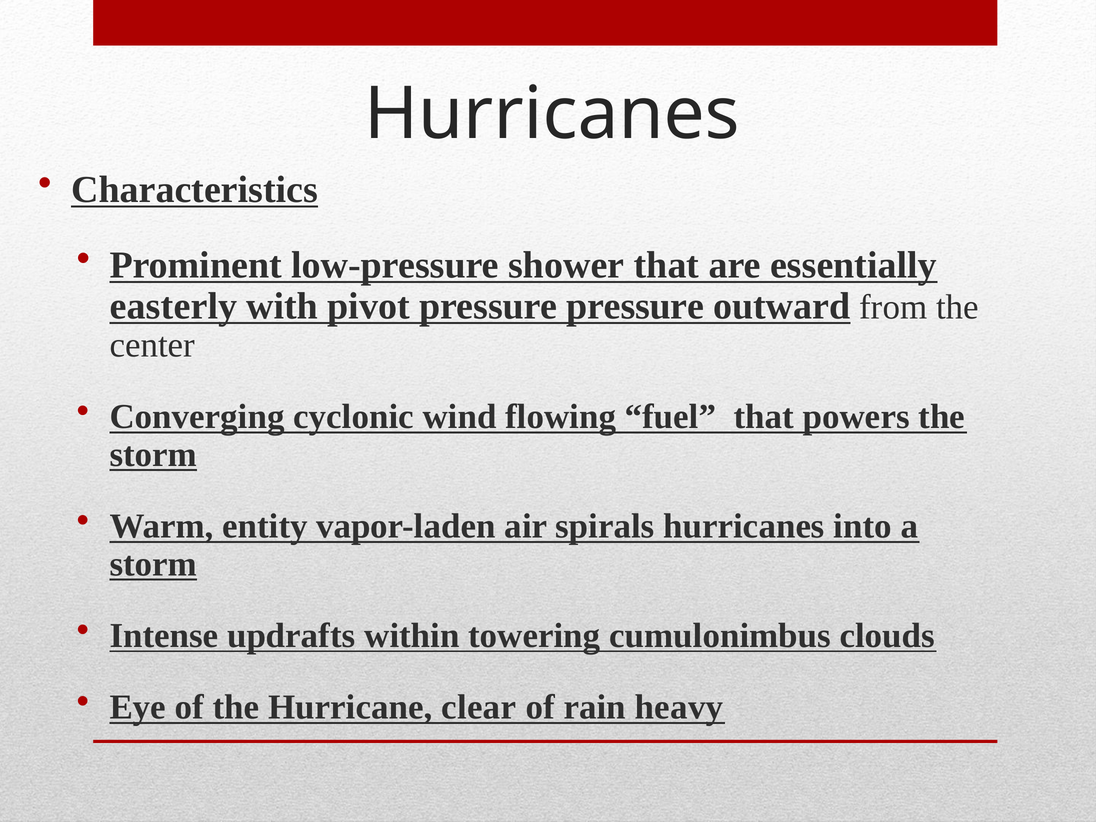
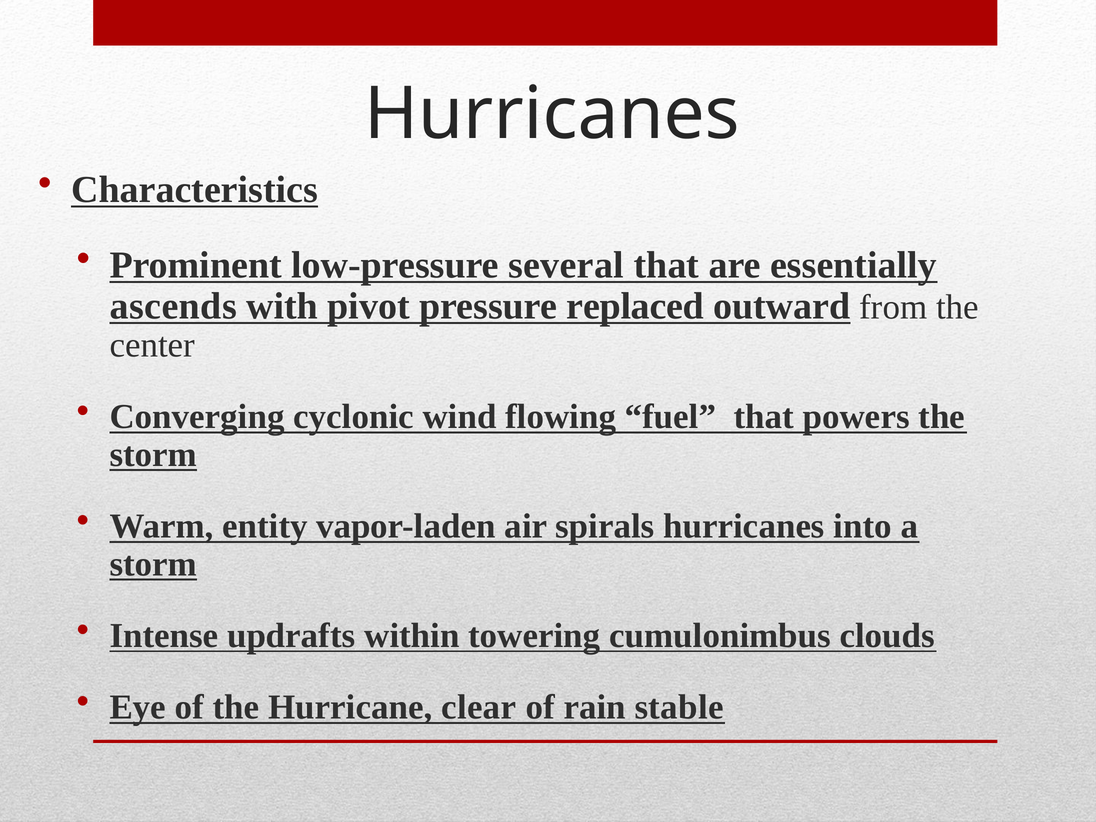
shower: shower -> several (566, 265)
easterly: easterly -> ascends (173, 306)
pressure pressure: pressure -> replaced (635, 306)
heavy: heavy -> stable (679, 707)
